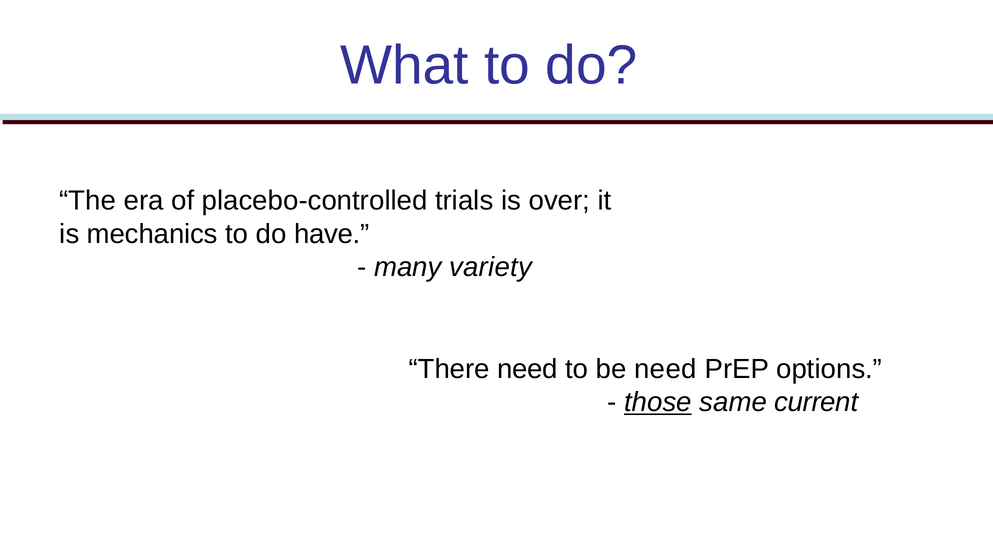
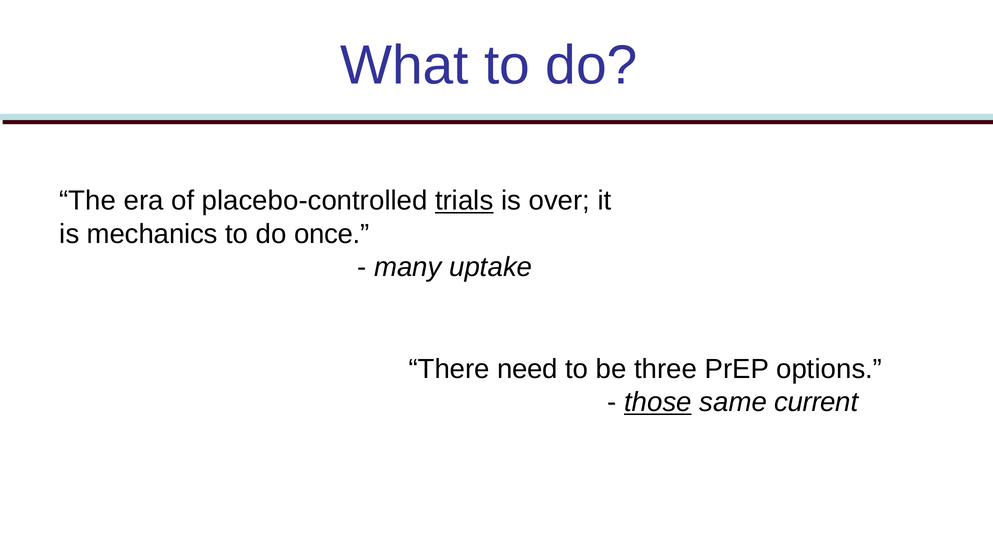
trials underline: none -> present (464, 201)
have: have -> once (332, 234)
variety: variety -> uptake (491, 267)
be need: need -> three (666, 369)
